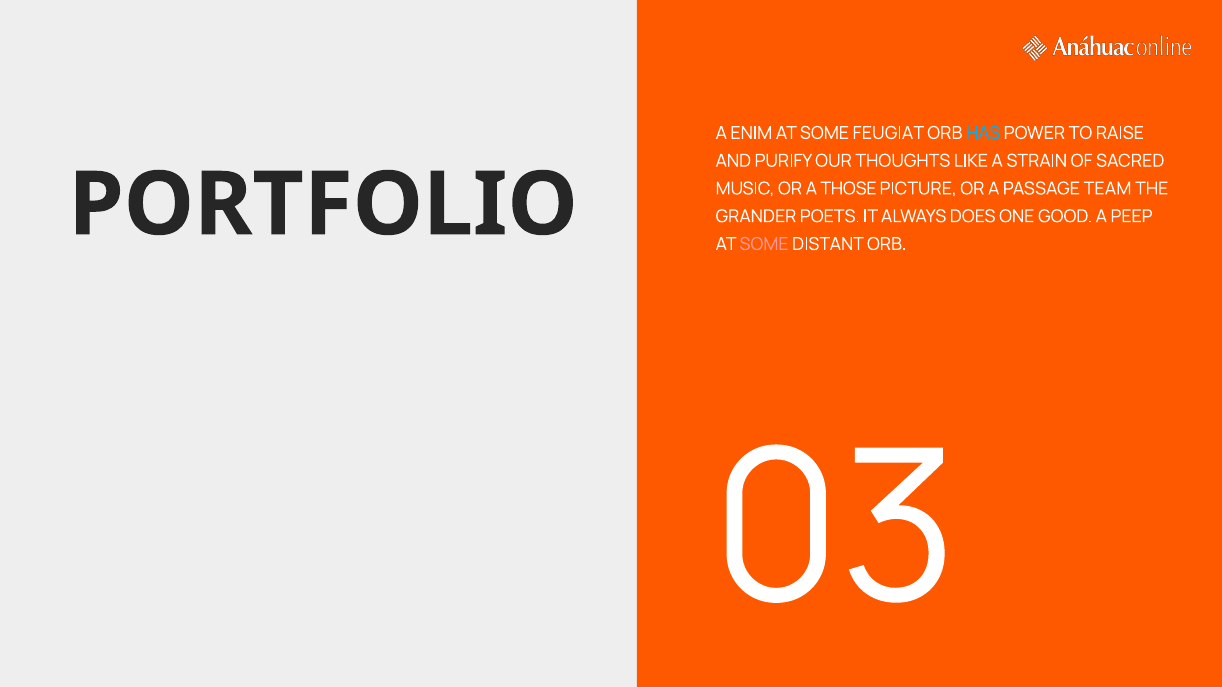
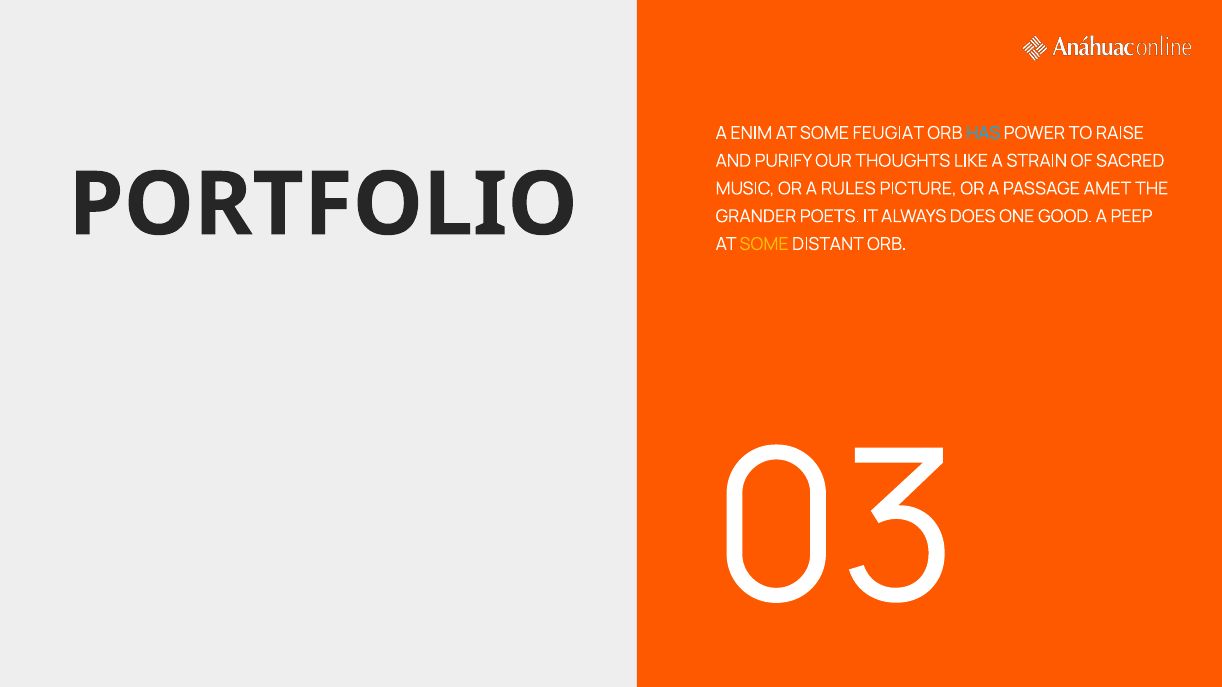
THOSE: THOSE -> RULES (848, 189)
TEAM: TEAM -> AMET (1107, 189)
SOME colour: pink -> yellow (764, 244)
